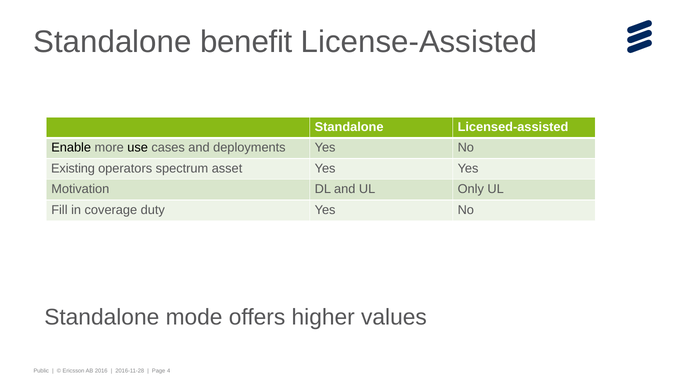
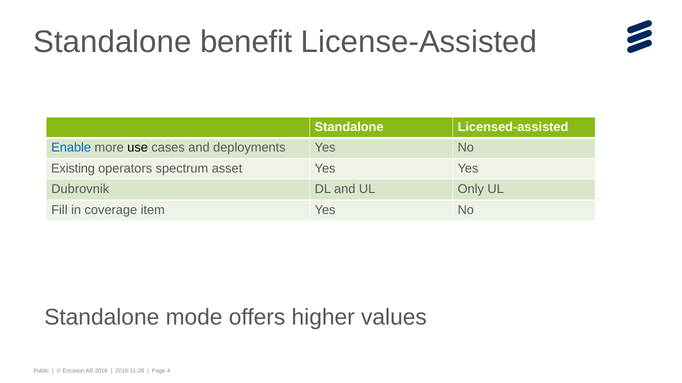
Enable colour: black -> blue (71, 148)
Motivation: Motivation -> Dubrovnik (80, 189)
duty: duty -> item (153, 210)
